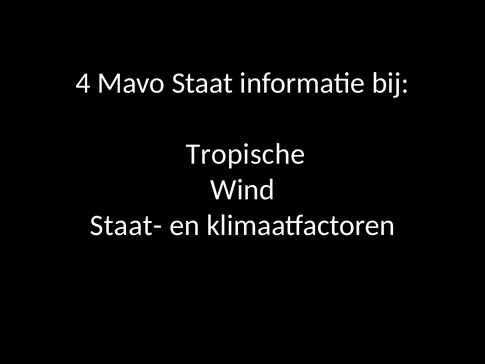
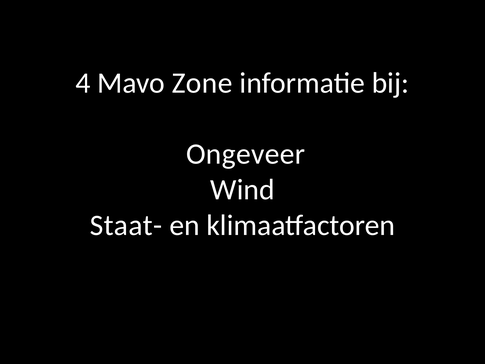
Staat: Staat -> Zone (202, 83)
Tropische: Tropische -> Ongeveer (246, 154)
